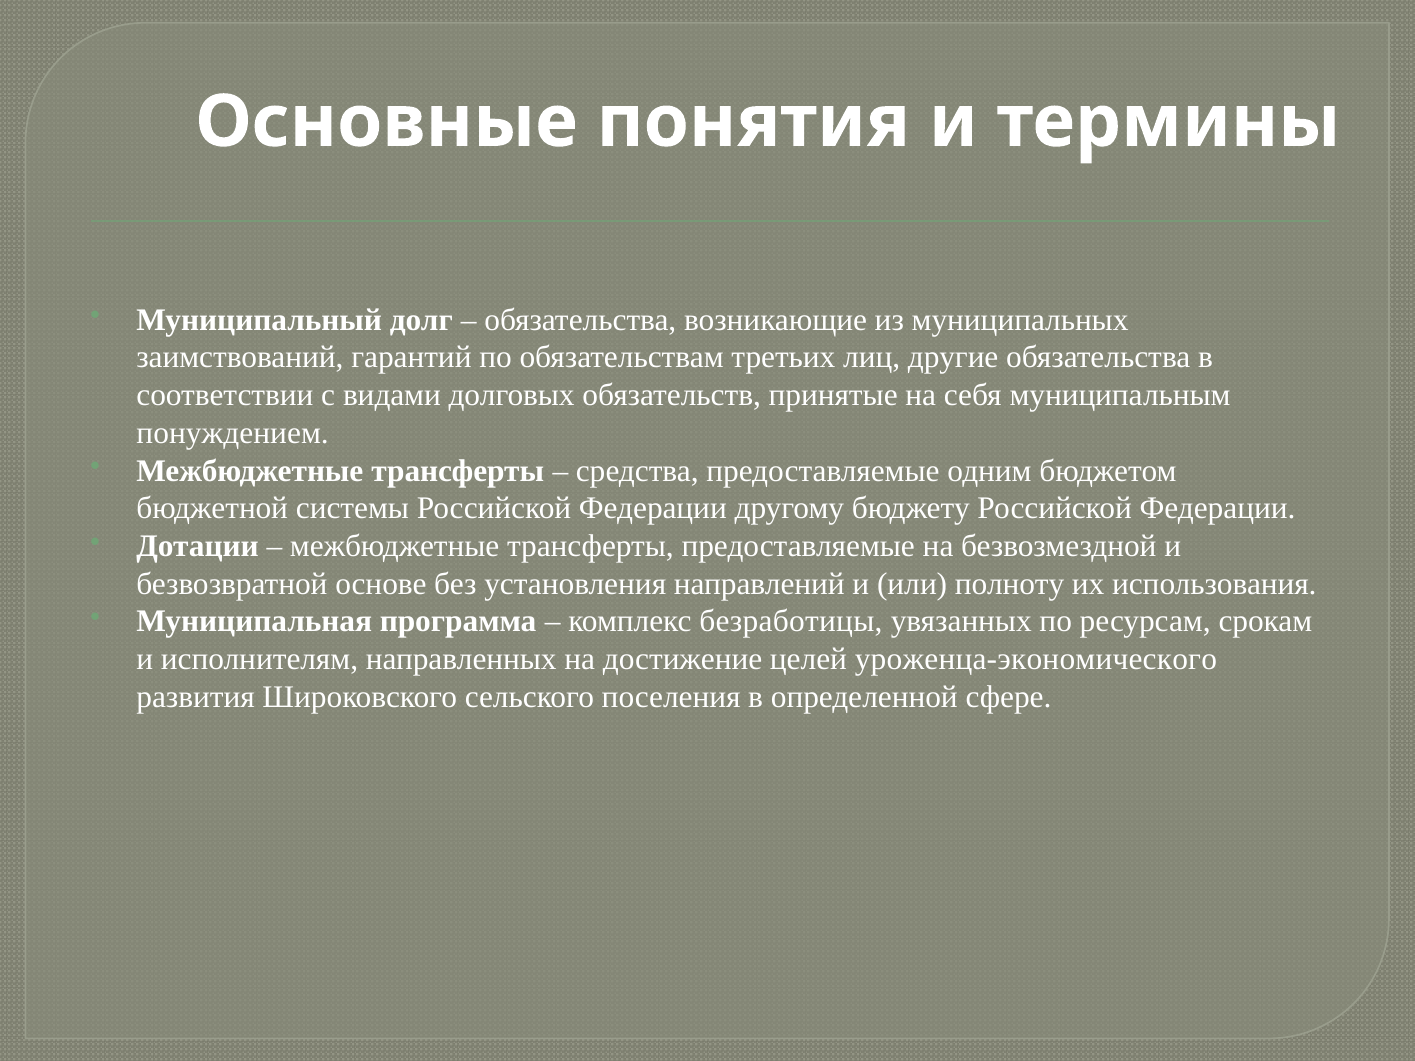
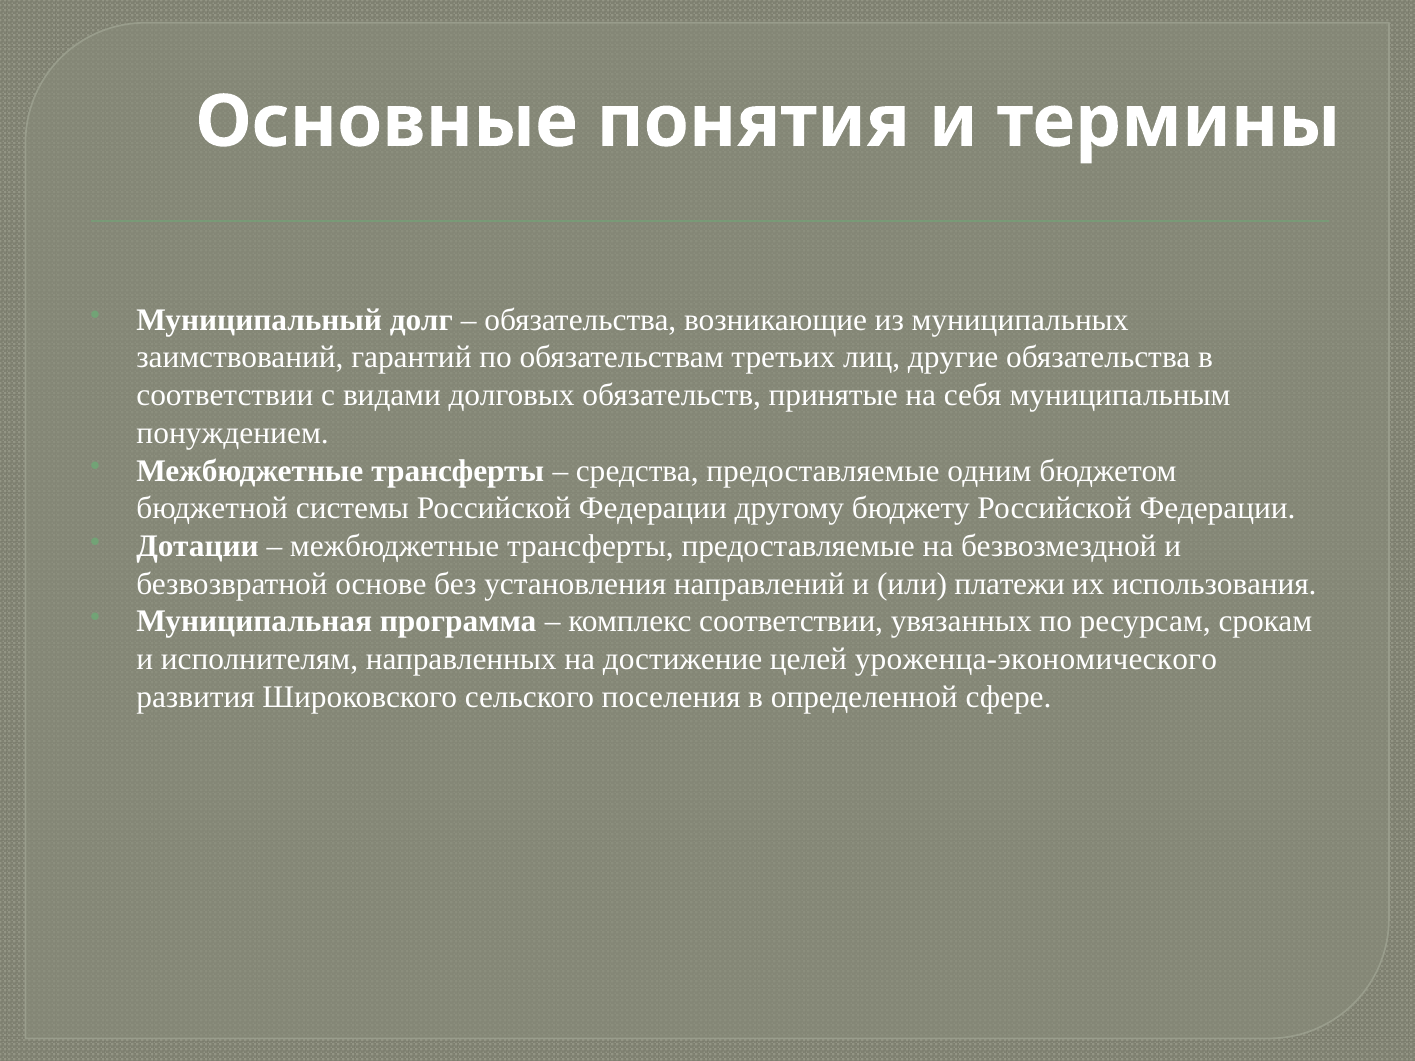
полноту: полноту -> платежи (1010, 584)
комплекс безработицы: безработицы -> соответствии (791, 622)
